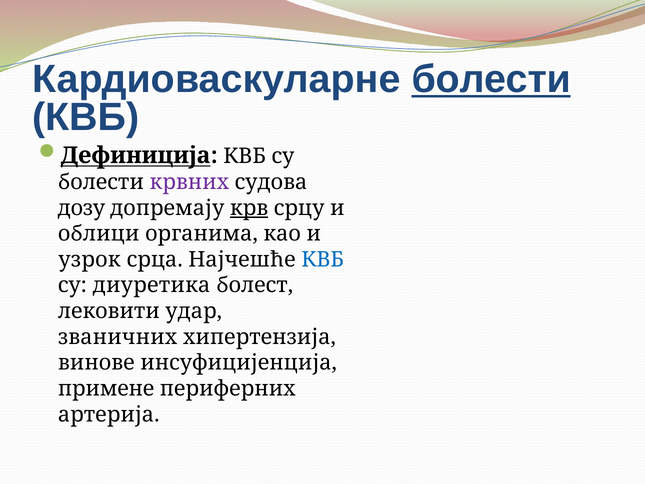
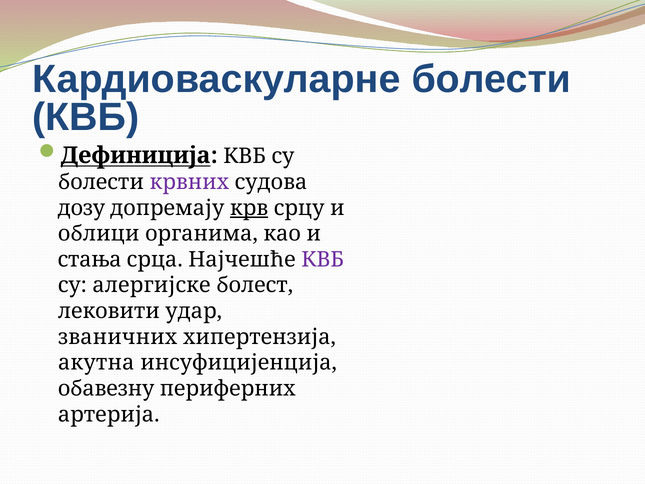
болести underline: present -> none (491, 79)
узрок: узрок -> стања (90, 259)
КВБ colour: blue -> purple (323, 259)
диуретика: диуретика -> алергијске (152, 285)
винове: винове -> акутна (96, 363)
примене: примене -> обавезну (106, 388)
